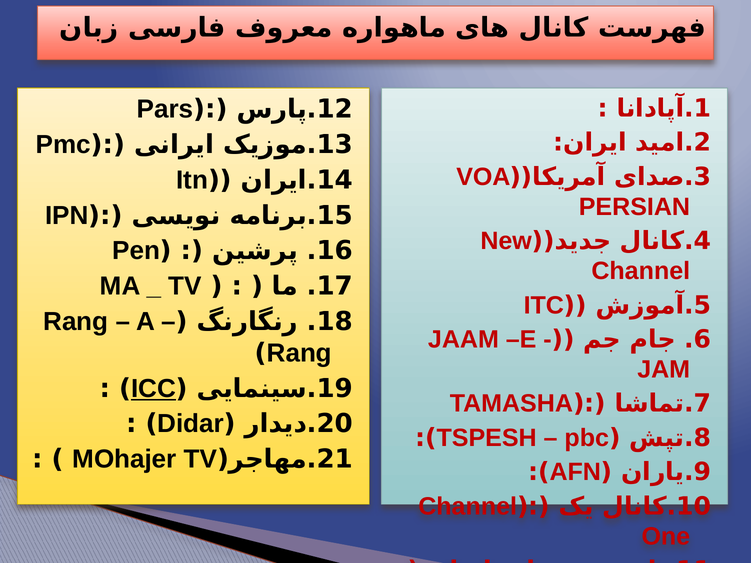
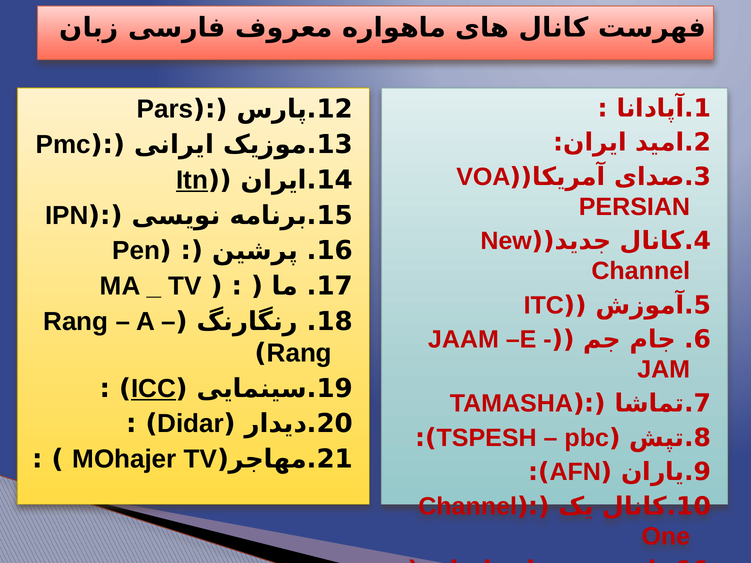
Itn underline: none -> present (192, 180)
